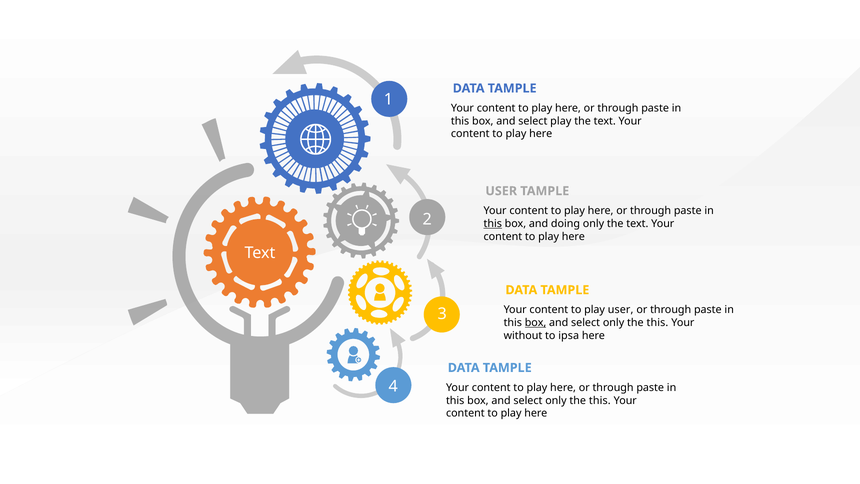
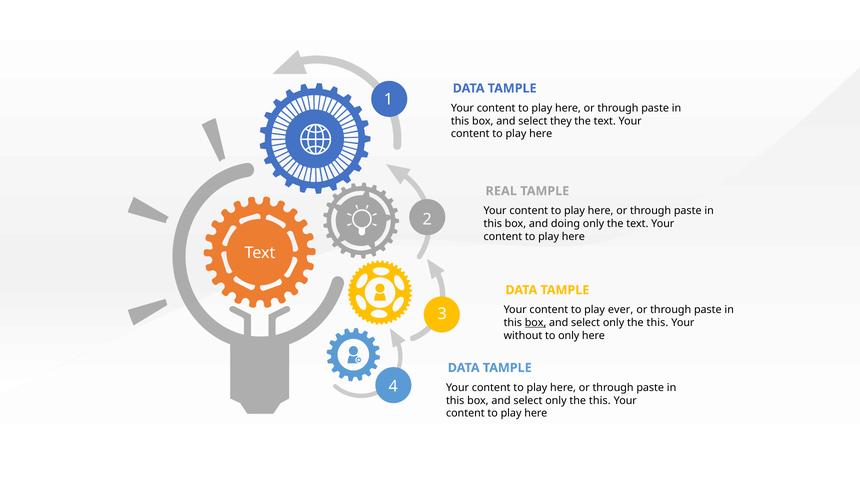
select play: play -> they (561, 121)
USER: USER -> REAL (501, 191)
this underline: present -> none (493, 224)
play user: user -> ever (621, 310)
to ipsa: ipsa -> only (569, 335)
